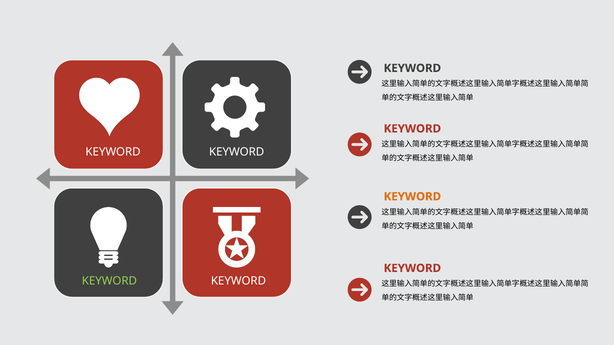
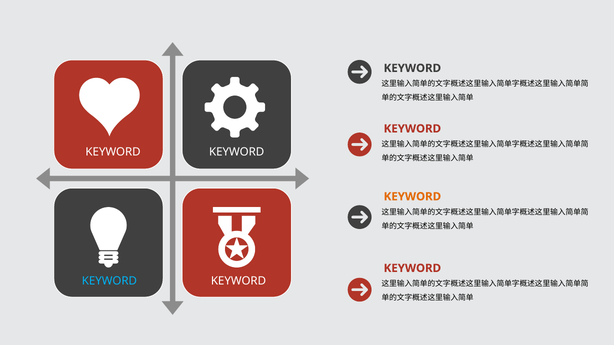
KEYWORD colour: light green -> light blue (109, 281)
